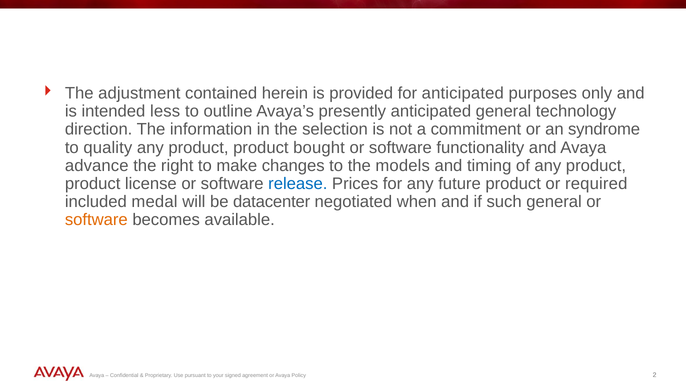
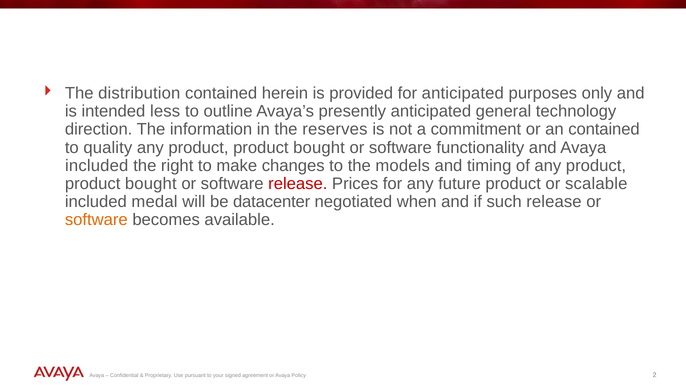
adjustment: adjustment -> distribution (139, 93)
selection: selection -> reserves (335, 129)
an syndrome: syndrome -> contained (604, 129)
advance: advance -> included (97, 165)
license: license -> bought (151, 183)
release colour: blue -> red (298, 183)
required: required -> scalable (596, 183)
such general: general -> release (554, 201)
